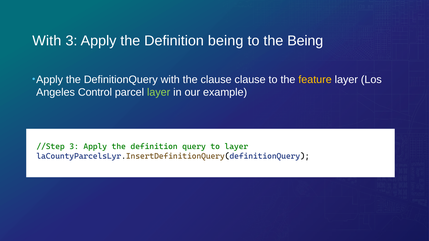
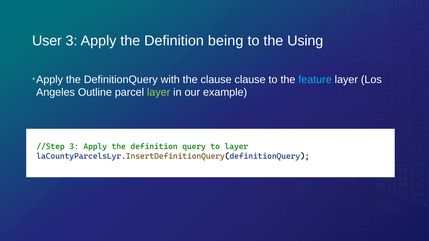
With: With -> User (47, 41)
the Being: Being -> Using (305, 41)
feature colour: yellow -> light blue (315, 80)
Control: Control -> Outline (95, 92)
